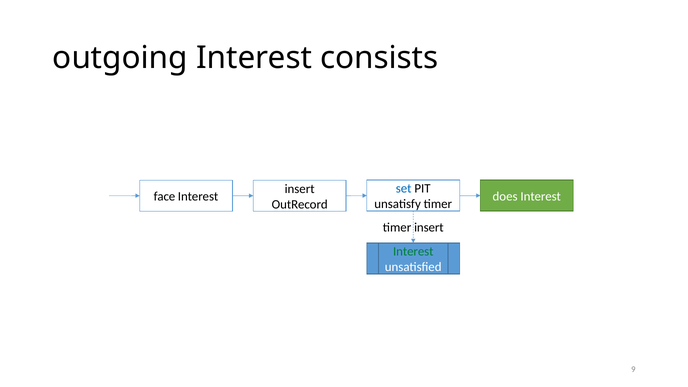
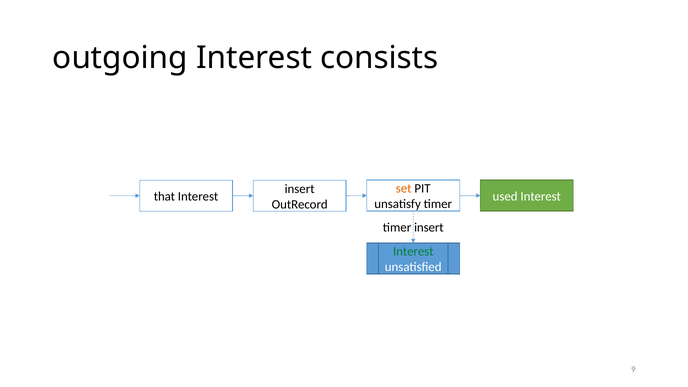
set colour: blue -> orange (404, 189)
face: face -> that (164, 197)
does: does -> used (505, 196)
